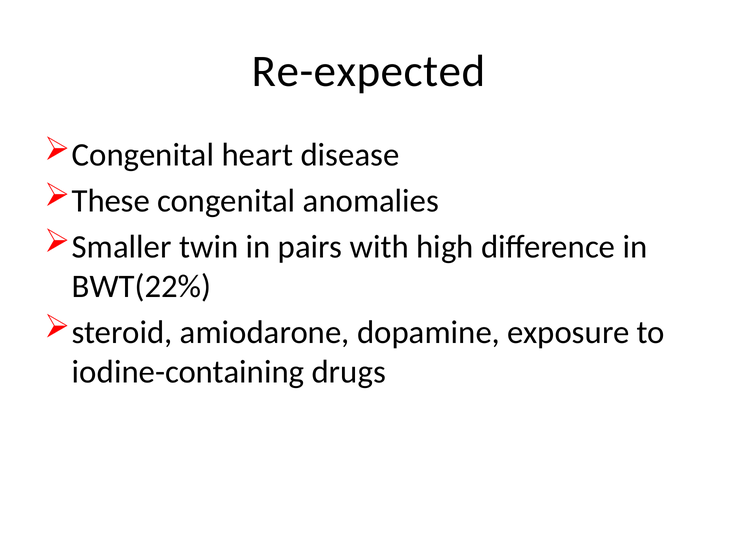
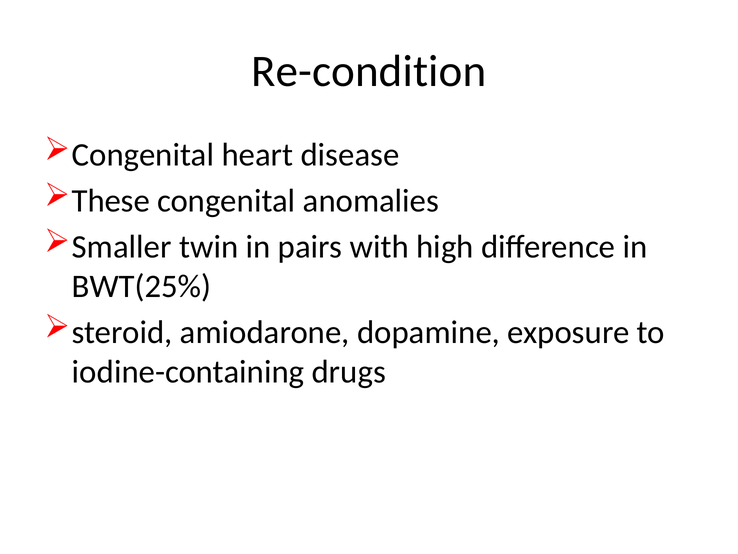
Re-expected: Re-expected -> Re-condition (369, 71)
BWT(22%: BWT(22% -> BWT(25% (142, 286)
